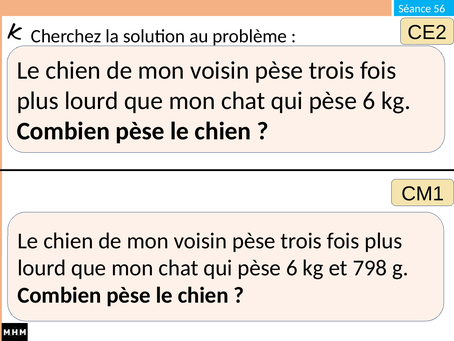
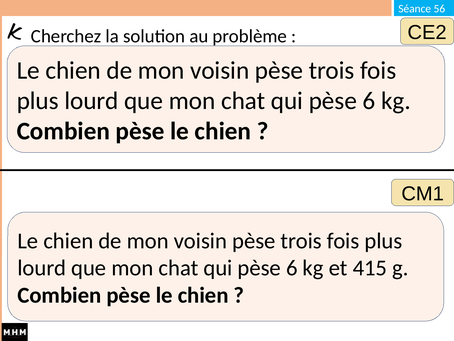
798: 798 -> 415 (370, 268)
